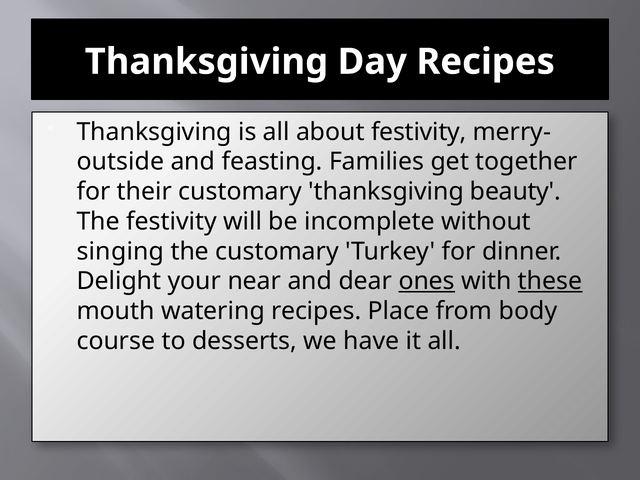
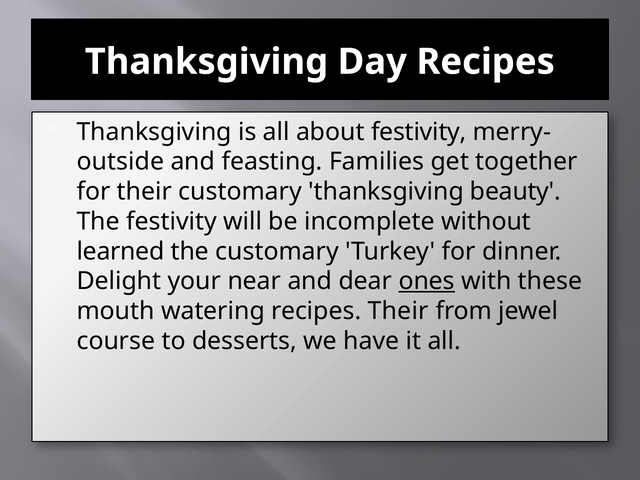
singing: singing -> learned (121, 251)
these underline: present -> none (550, 281)
recipes Place: Place -> Their (398, 311)
body: body -> jewel (528, 311)
